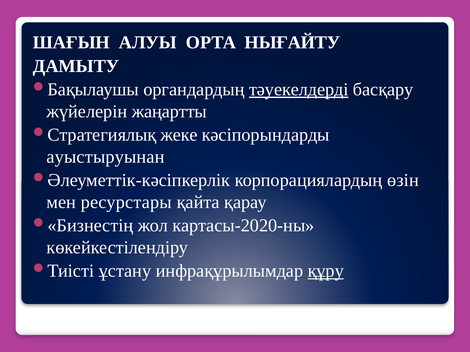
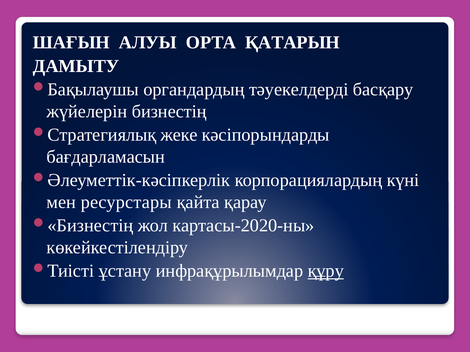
НЫҒАЙТУ: НЫҒАЙТУ -> ҚАТАРЫН (292, 43)
тәуекелдерді underline: present -> none (299, 90)
жаңартты: жаңартты -> бизнестің (169, 112)
ауыстыруынан: ауыстыруынан -> бағдарламасын (106, 157)
өзін: өзін -> күні (403, 180)
